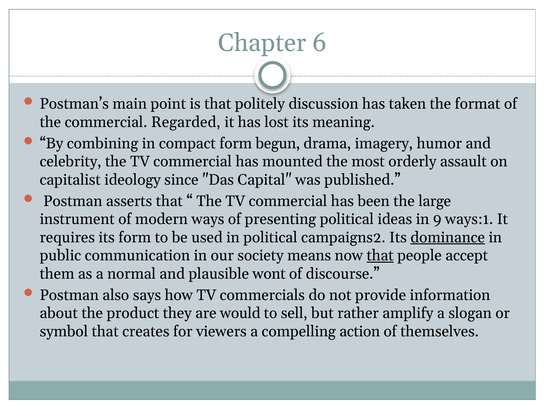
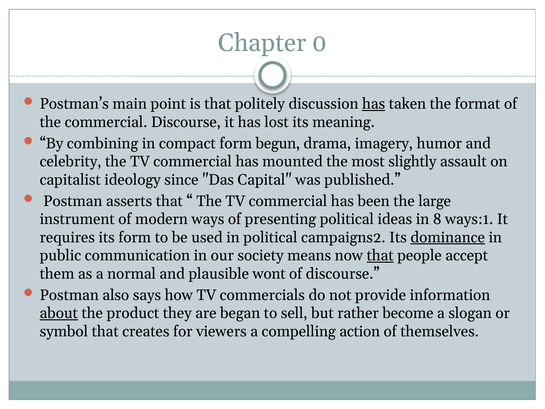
6: 6 -> 0 (320, 43)
has underline: none -> present (374, 104)
commercial Regarded: Regarded -> Discourse (186, 122)
orderly: orderly -> slightly (412, 161)
9: 9 -> 8 (437, 219)
about underline: none -> present (59, 313)
would: would -> began (240, 313)
amplify: amplify -> become (408, 313)
